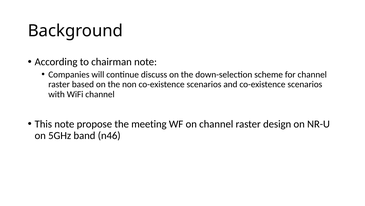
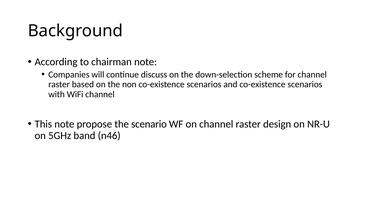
meeting: meeting -> scenario (149, 124)
